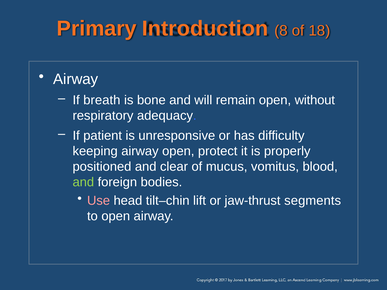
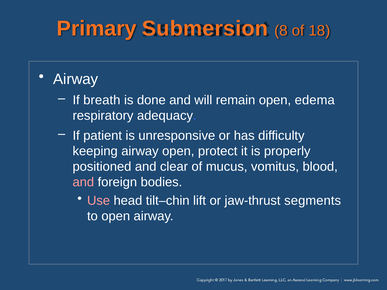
Introduction: Introduction -> Submersion (205, 28)
bone: bone -> done (151, 100)
without: without -> edema (315, 100)
and colour: light green -> pink (83, 182)
